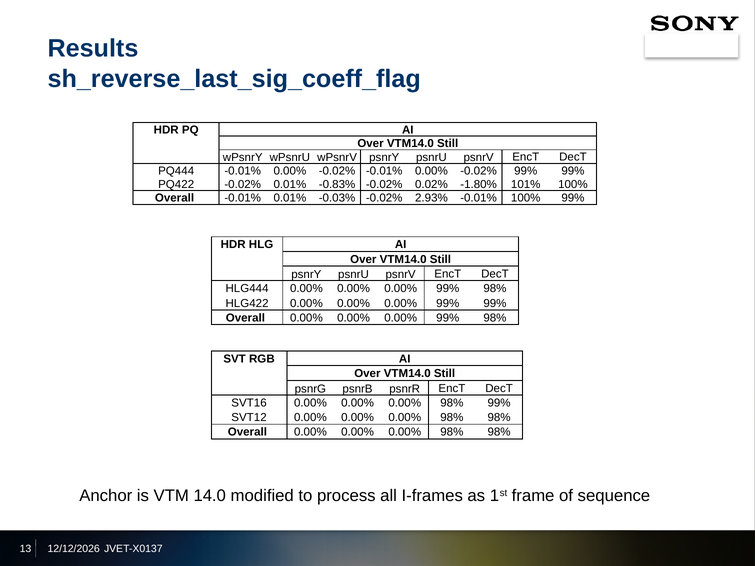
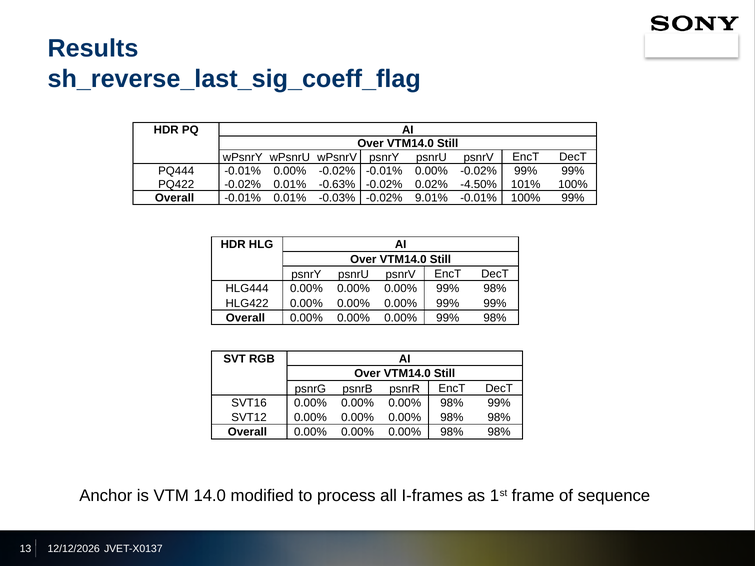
-0.83%: -0.83% -> -0.63% (337, 185)
-1.80%: -1.80% -> -4.50% (479, 185)
2.93%: 2.93% -> 9.01% (431, 198)
